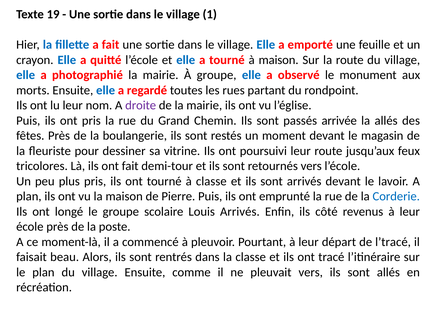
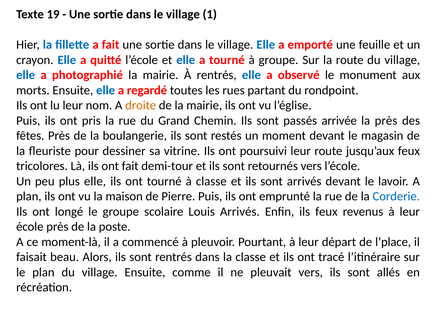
à maison: maison -> groupe (279, 60)
À groupe: groupe -> rentrés (217, 75)
droite colour: purple -> orange (141, 105)
la allés: allés -> près (386, 121)
plus pris: pris -> elle (95, 181)
ils côté: côté -> feux (326, 211)
l’tracé: l’tracé -> l’place (393, 242)
